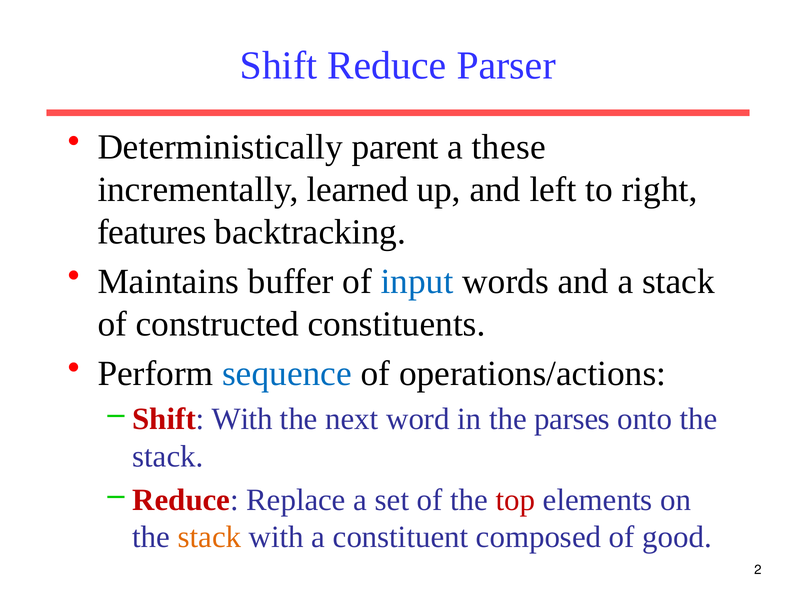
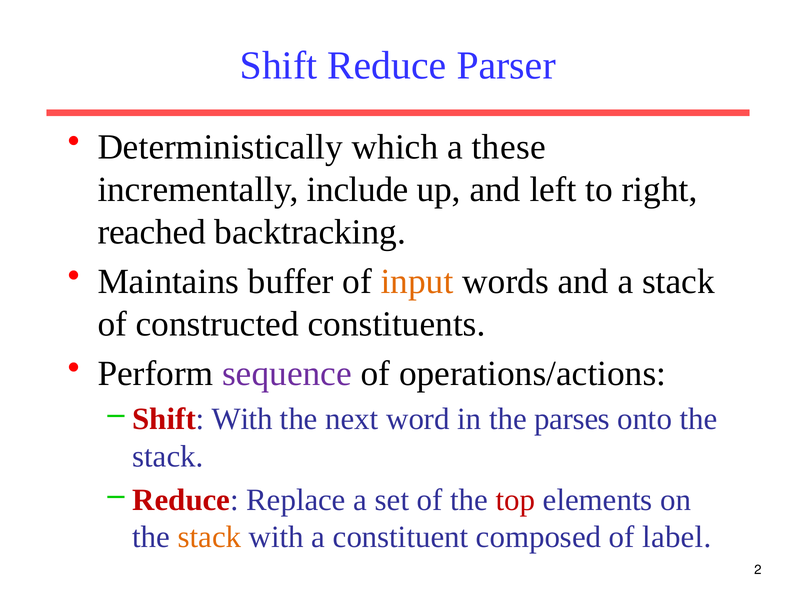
parent: parent -> which (395, 147)
learned: learned -> include (358, 190)
features: features -> reached (152, 232)
input colour: blue -> orange (417, 282)
sequence colour: blue -> purple (287, 374)
good: good -> label (677, 537)
